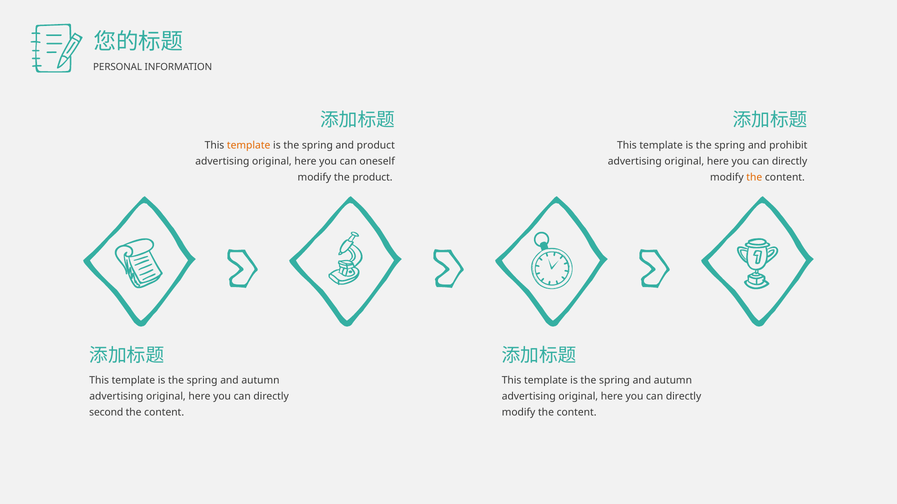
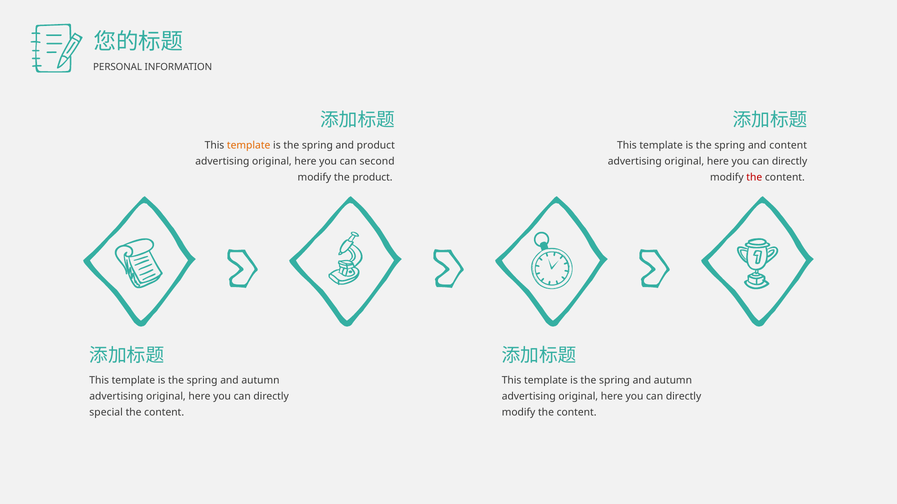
and prohibit: prohibit -> content (788, 146)
oneself: oneself -> second (377, 162)
the colour: orange -> red (754, 178)
second: second -> special (106, 413)
